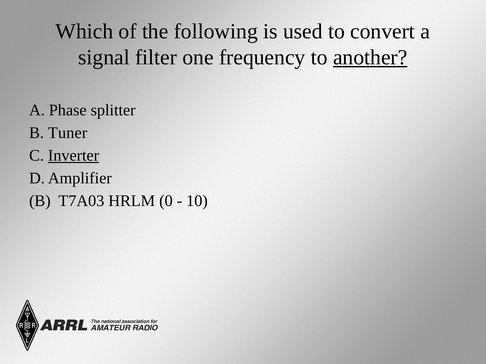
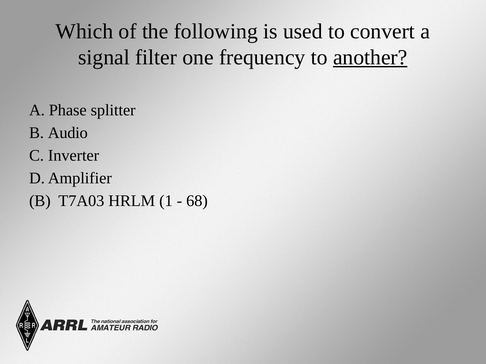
Tuner: Tuner -> Audio (68, 133)
Inverter underline: present -> none (74, 156)
0: 0 -> 1 (166, 201)
10: 10 -> 68 (197, 201)
